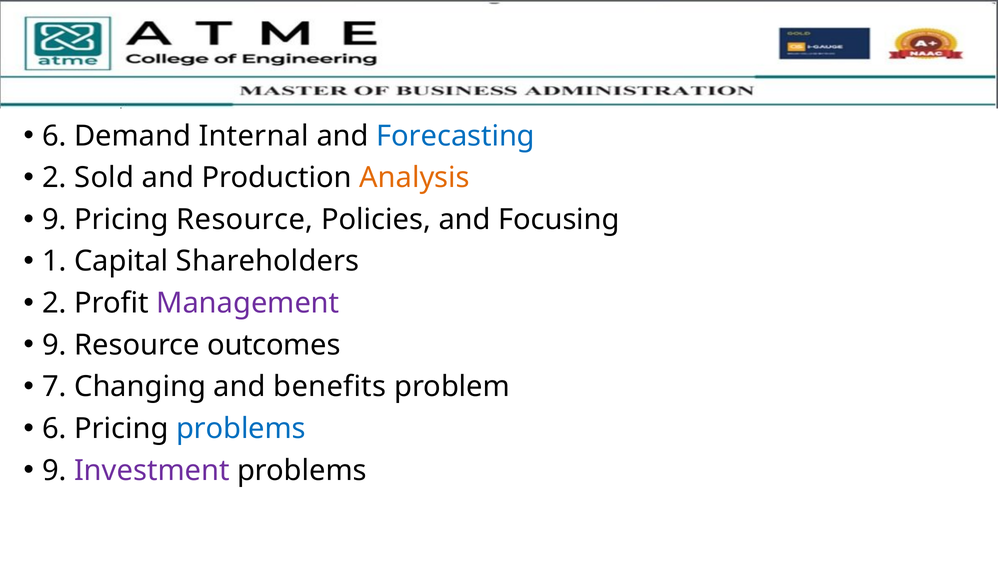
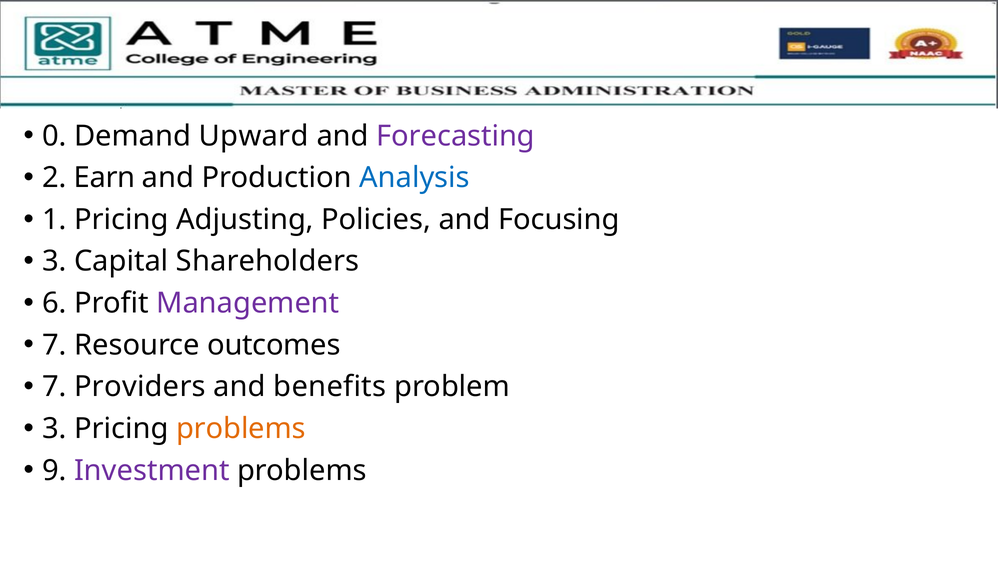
6: 6 -> 0 (54, 136)
Internal: Internal -> Upward (254, 136)
Forecasting colour: blue -> purple (456, 136)
Sold: Sold -> Earn (104, 178)
Analysis colour: orange -> blue (414, 178)
9: 9 -> 1 (54, 220)
Pricing Resource: Resource -> Adjusting (245, 220)
1: 1 -> 3 (54, 262)
2: 2 -> 6 (54, 303)
9: 9 -> 7 (54, 345)
Changing: Changing -> Providers (140, 387)
6: 6 -> 3 (54, 429)
problems colour: blue -> orange (241, 429)
